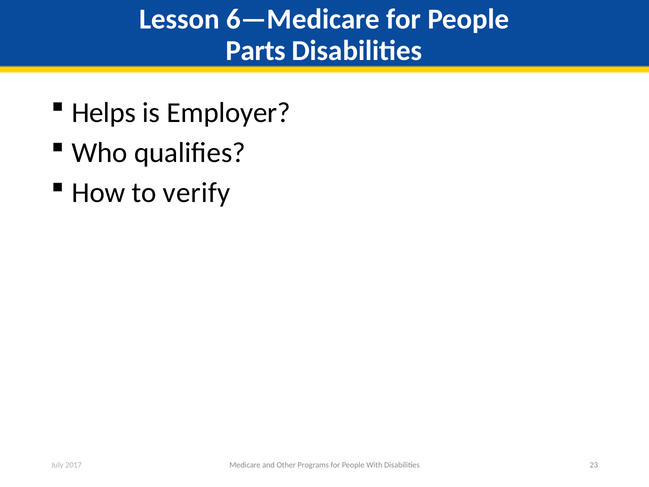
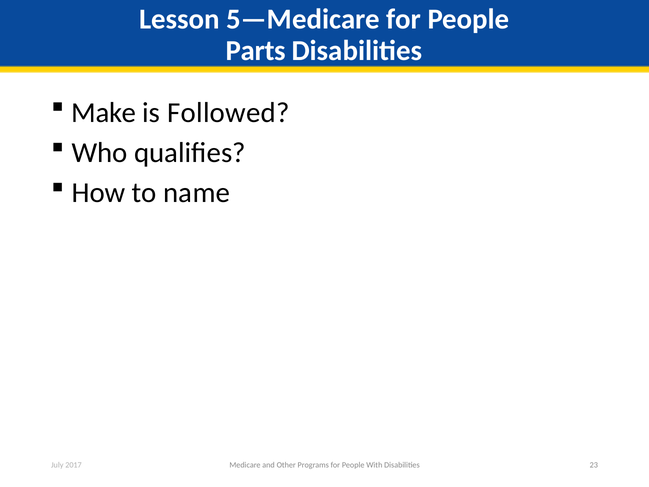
6—Medicare: 6—Medicare -> 5—Medicare (303, 19)
Helps: Helps -> Make (104, 113)
Employer: Employer -> Followed (228, 113)
verify: verify -> name (197, 193)
